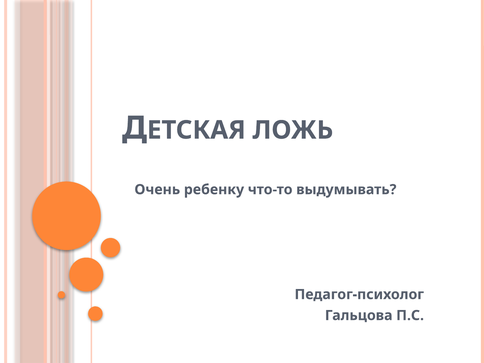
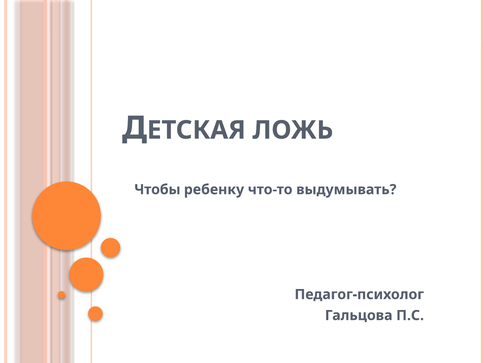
Очень: Очень -> Чтобы (157, 190)
